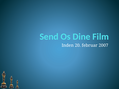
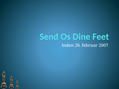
Film: Film -> Feet (101, 37)
